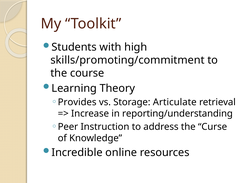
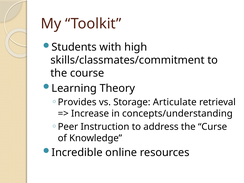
skills/promoting/commitment: skills/promoting/commitment -> skills/classmates/commitment (128, 60)
reporting/understanding: reporting/understanding -> concepts/understanding (177, 114)
